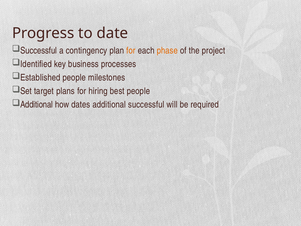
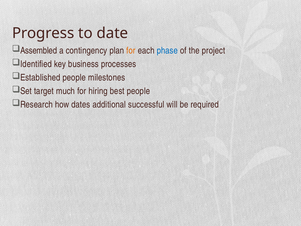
Successful: Successful -> Assembled (39, 50)
phase colour: orange -> blue (167, 50)
plans: plans -> much (65, 91)
Additional: Additional -> Research (37, 105)
